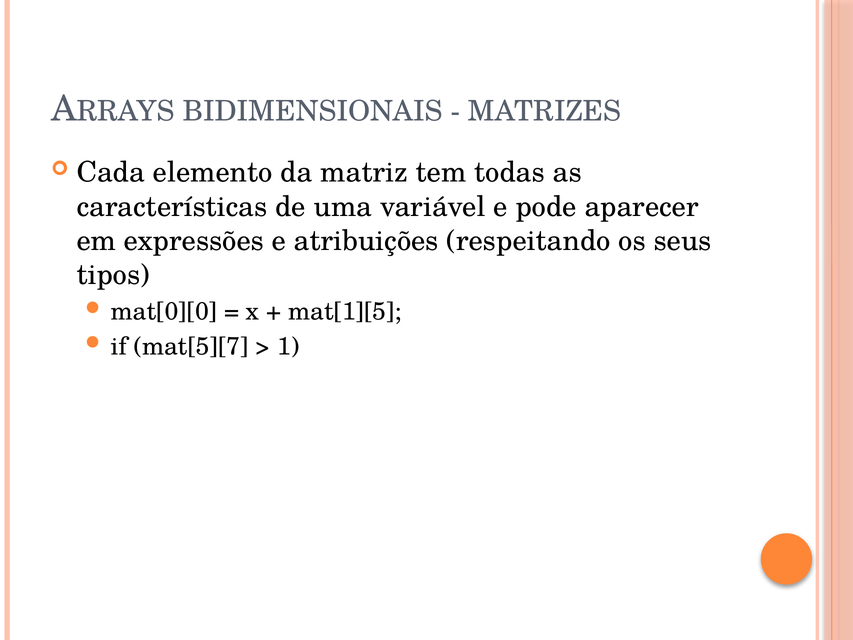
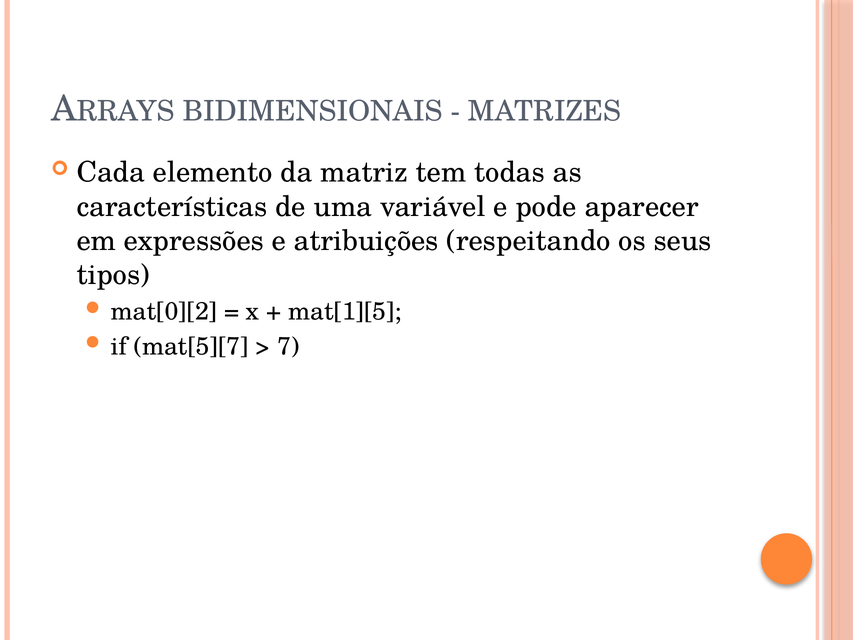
mat[0][0: mat[0][0 -> mat[0][2 (164, 312)
1: 1 -> 7 (288, 346)
